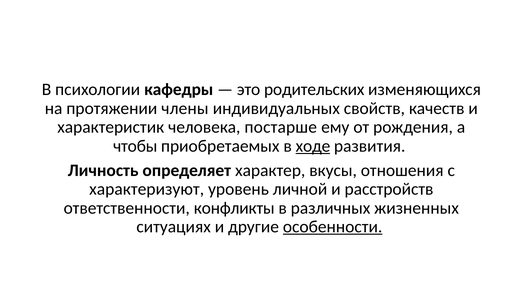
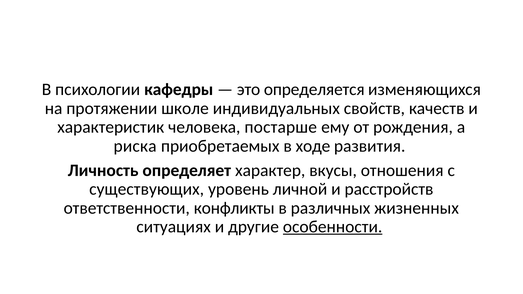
родительских: родительских -> определяется (314, 90)
члены: члены -> школе (185, 108)
чтобы: чтобы -> риска (135, 146)
ходе underline: present -> none (313, 146)
характеризуют: характеризуют -> существующих (147, 189)
